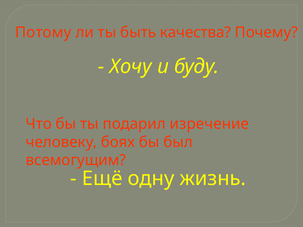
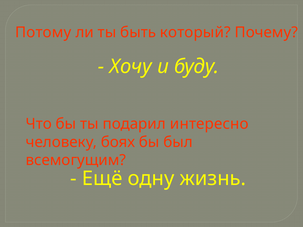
качества: качества -> который (195, 32)
изречение: изречение -> интересно (209, 124)
